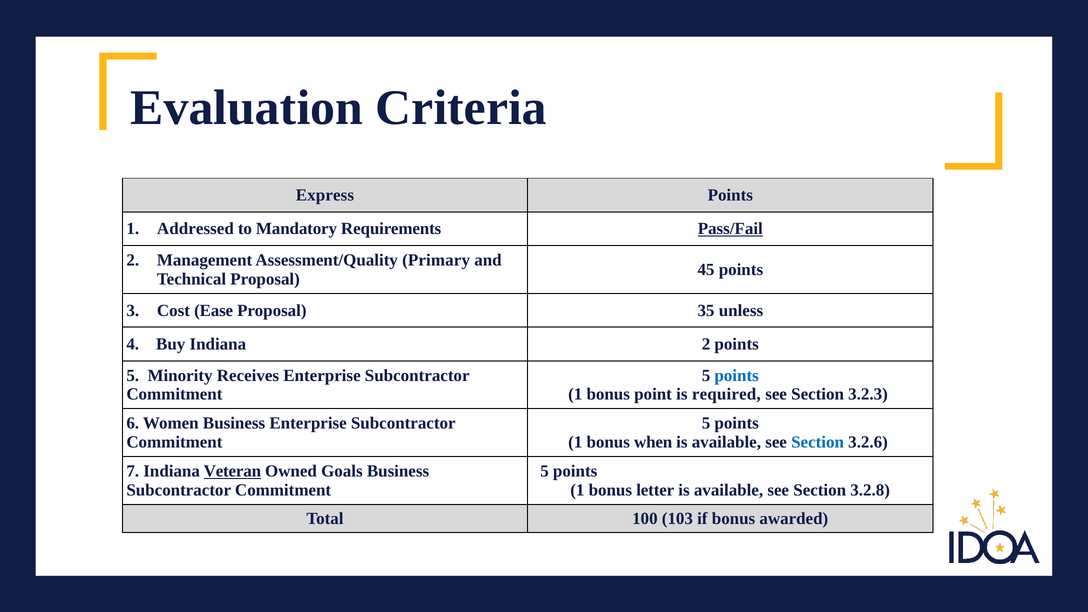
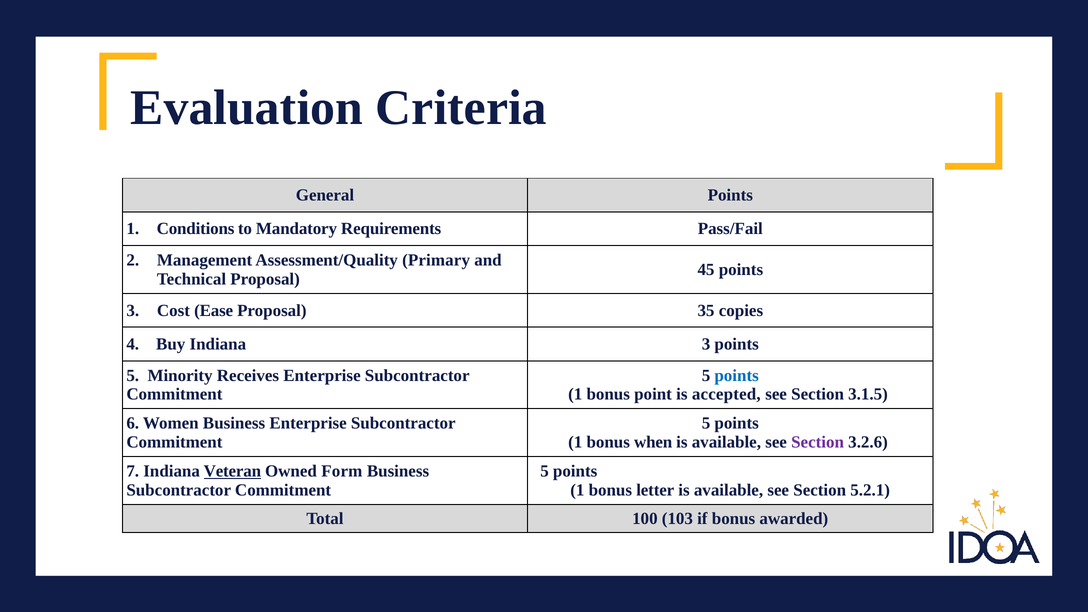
Express: Express -> General (325, 195)
Addressed: Addressed -> Conditions (196, 229)
Pass/Fail underline: present -> none (730, 229)
unless: unless -> copies (741, 310)
Indiana 2: 2 -> 3 (706, 344)
required: required -> accepted (726, 394)
3.2.3: 3.2.3 -> 3.1.5 (868, 394)
Section colour: blue -> purple (818, 442)
Goals: Goals -> Form (342, 471)
3.2.8: 3.2.8 -> 5.2.1 (870, 490)
